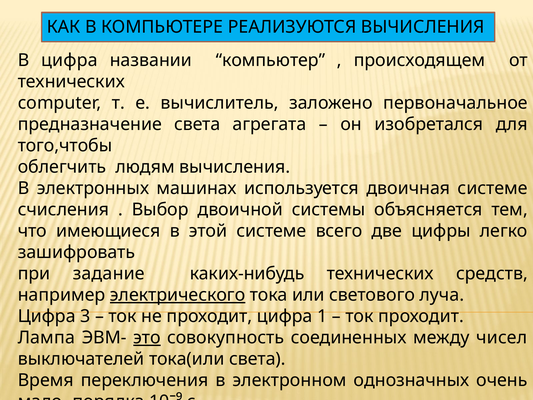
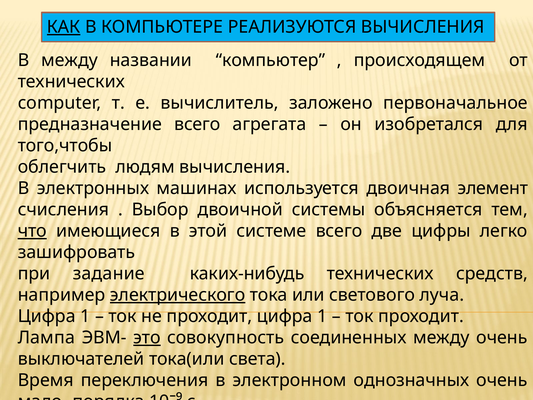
КАК underline: none -> present (64, 27)
В цифра: цифра -> между (70, 60)
предназначение света: света -> всего (197, 124)
двоичная системе: системе -> элемент (493, 188)
что underline: none -> present (32, 231)
3: 3 -> 1 (85, 316)
между чисел: чисел -> очень (502, 337)
